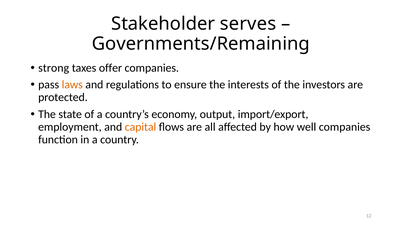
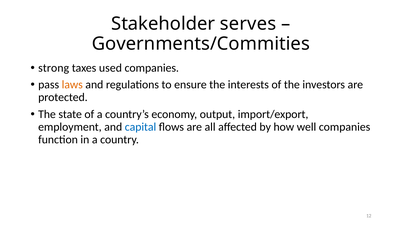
Governments/Remaining: Governments/Remaining -> Governments/Commities (201, 44)
offer: offer -> used (110, 68)
capital colour: orange -> blue (141, 127)
